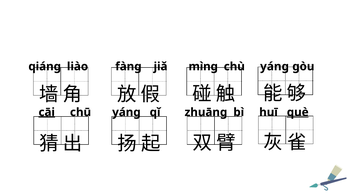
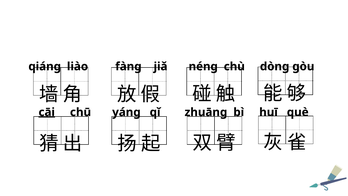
mìng: mìng -> néng (203, 66)
chù yáng: yáng -> dòng (275, 66)
què underline: present -> none (298, 112)
